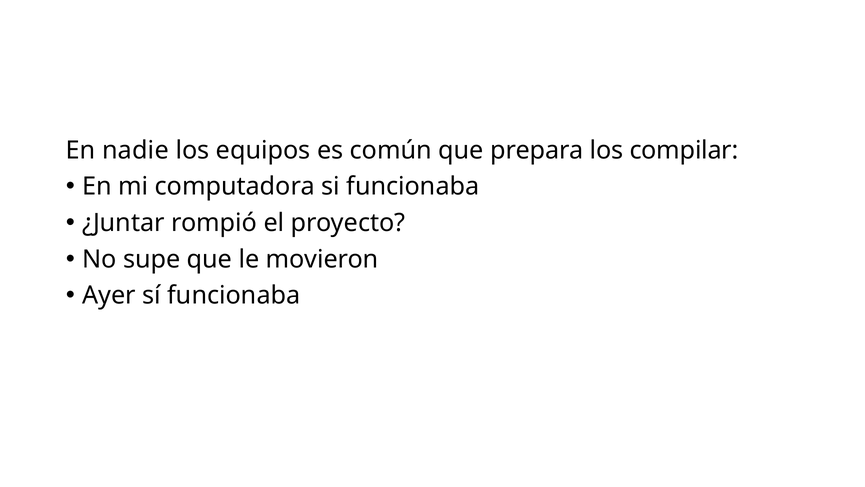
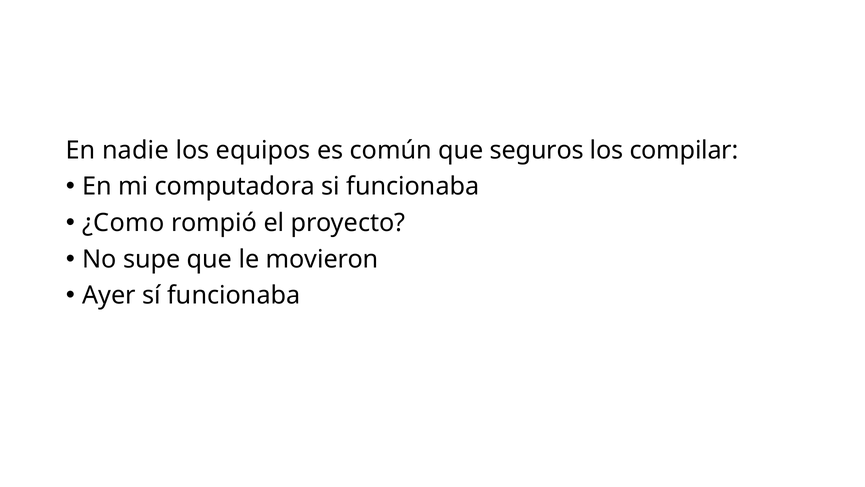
prepara: prepara -> seguros (537, 150)
¿Juntar: ¿Juntar -> ¿Como (123, 223)
